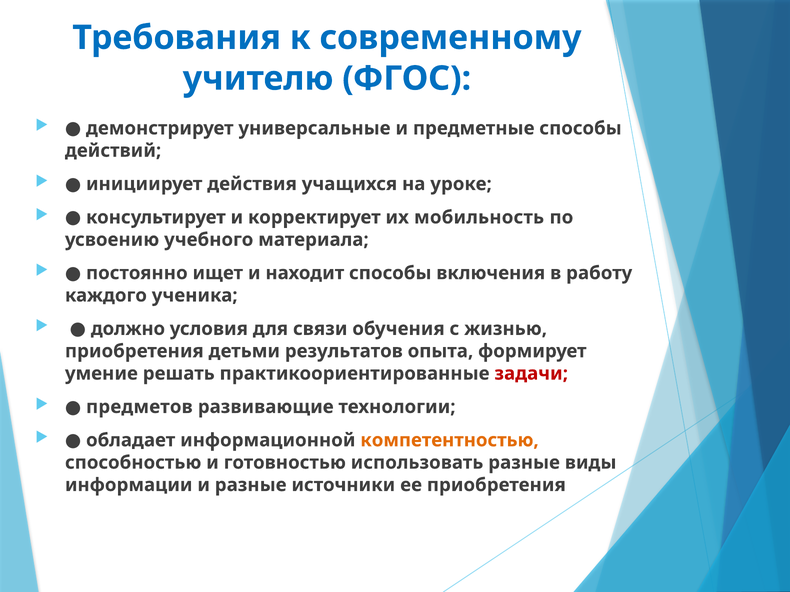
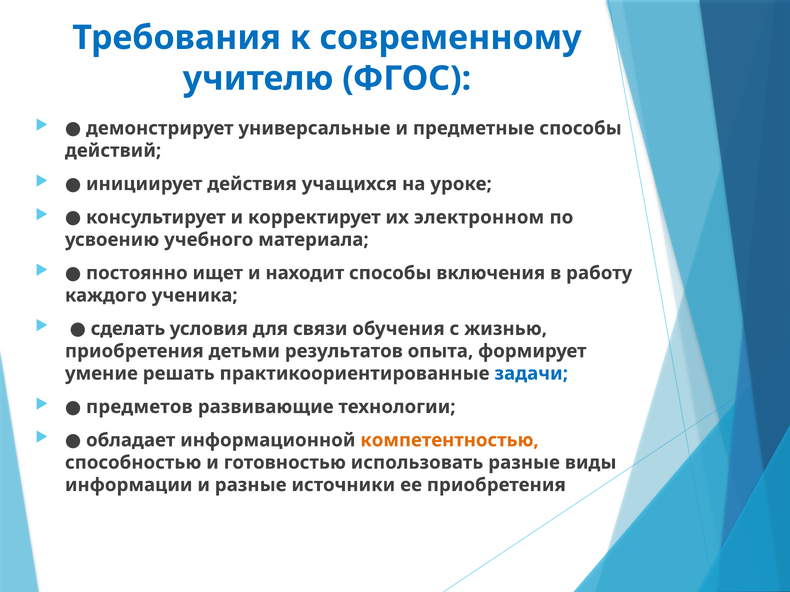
мобильность: мобильность -> электронном (479, 217)
должно: должно -> сделать (128, 329)
задачи colour: red -> blue (531, 374)
